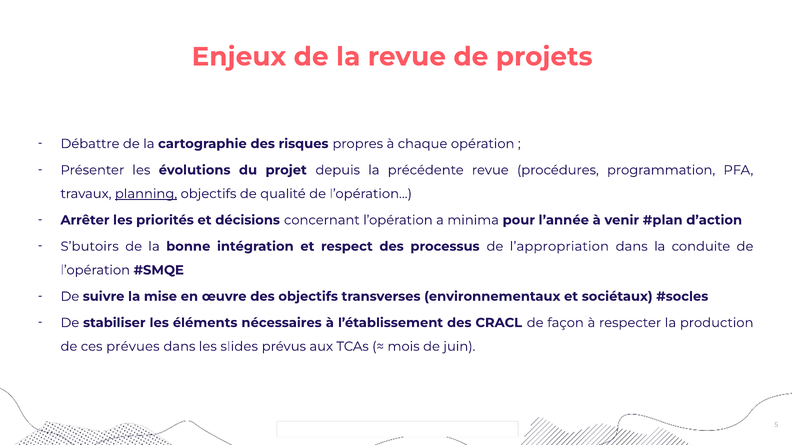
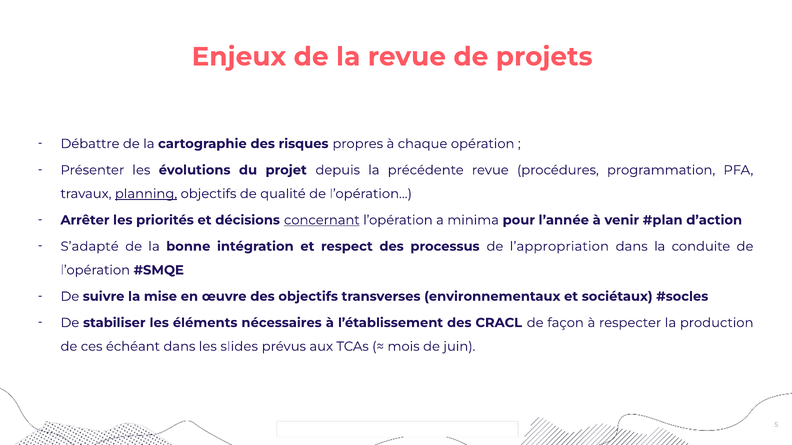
concernant underline: none -> present (322, 220)
S’butoirs: S’butoirs -> S’adapté (90, 247)
prévues: prévues -> échéant (133, 347)
